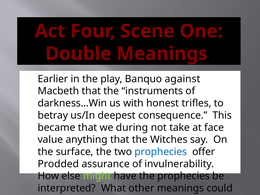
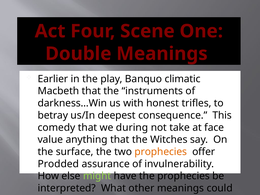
against: against -> climatic (183, 79)
became: became -> comedy (56, 127)
prophecies colour: blue -> orange (161, 152)
